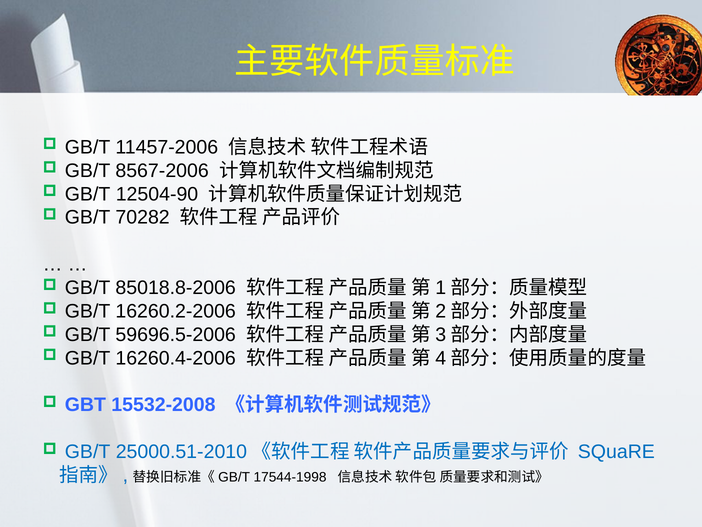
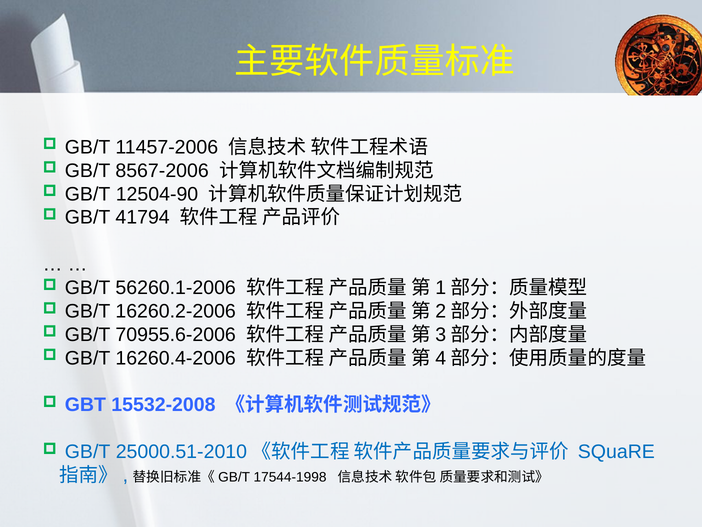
70282: 70282 -> 41794 (143, 217)
85018.8-2006: 85018.8-2006 -> 56260.1-2006 (176, 288)
59696.5-2006: 59696.5-2006 -> 70955.6-2006 (176, 334)
